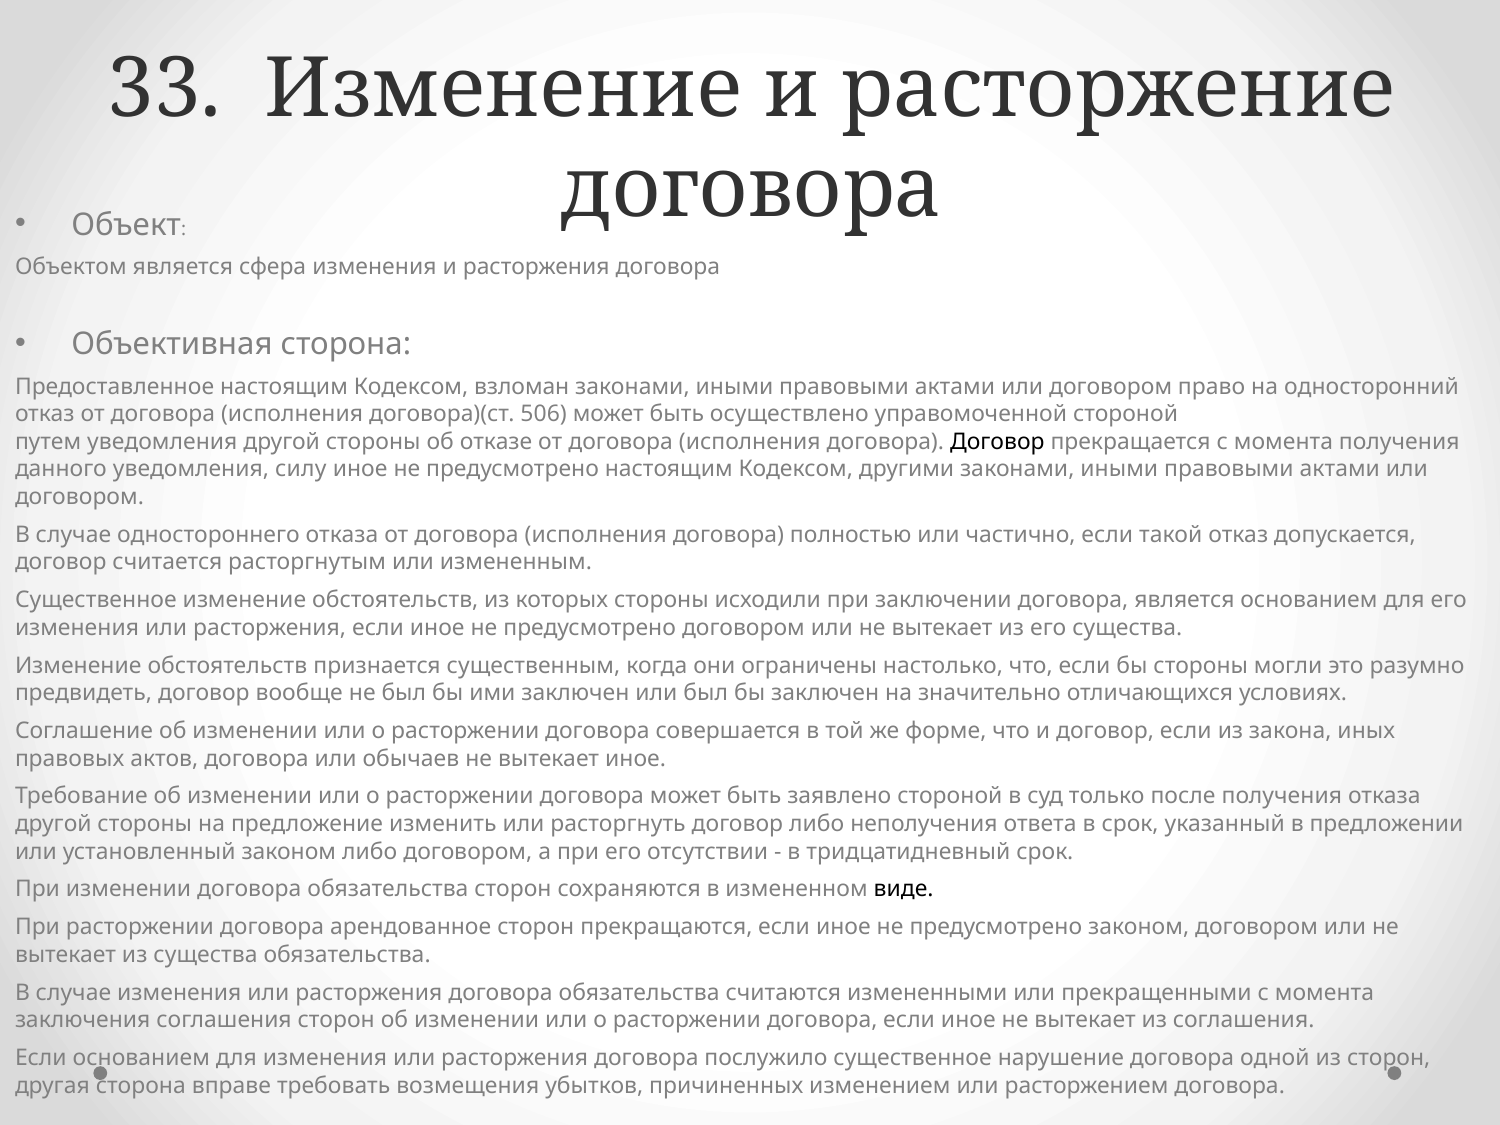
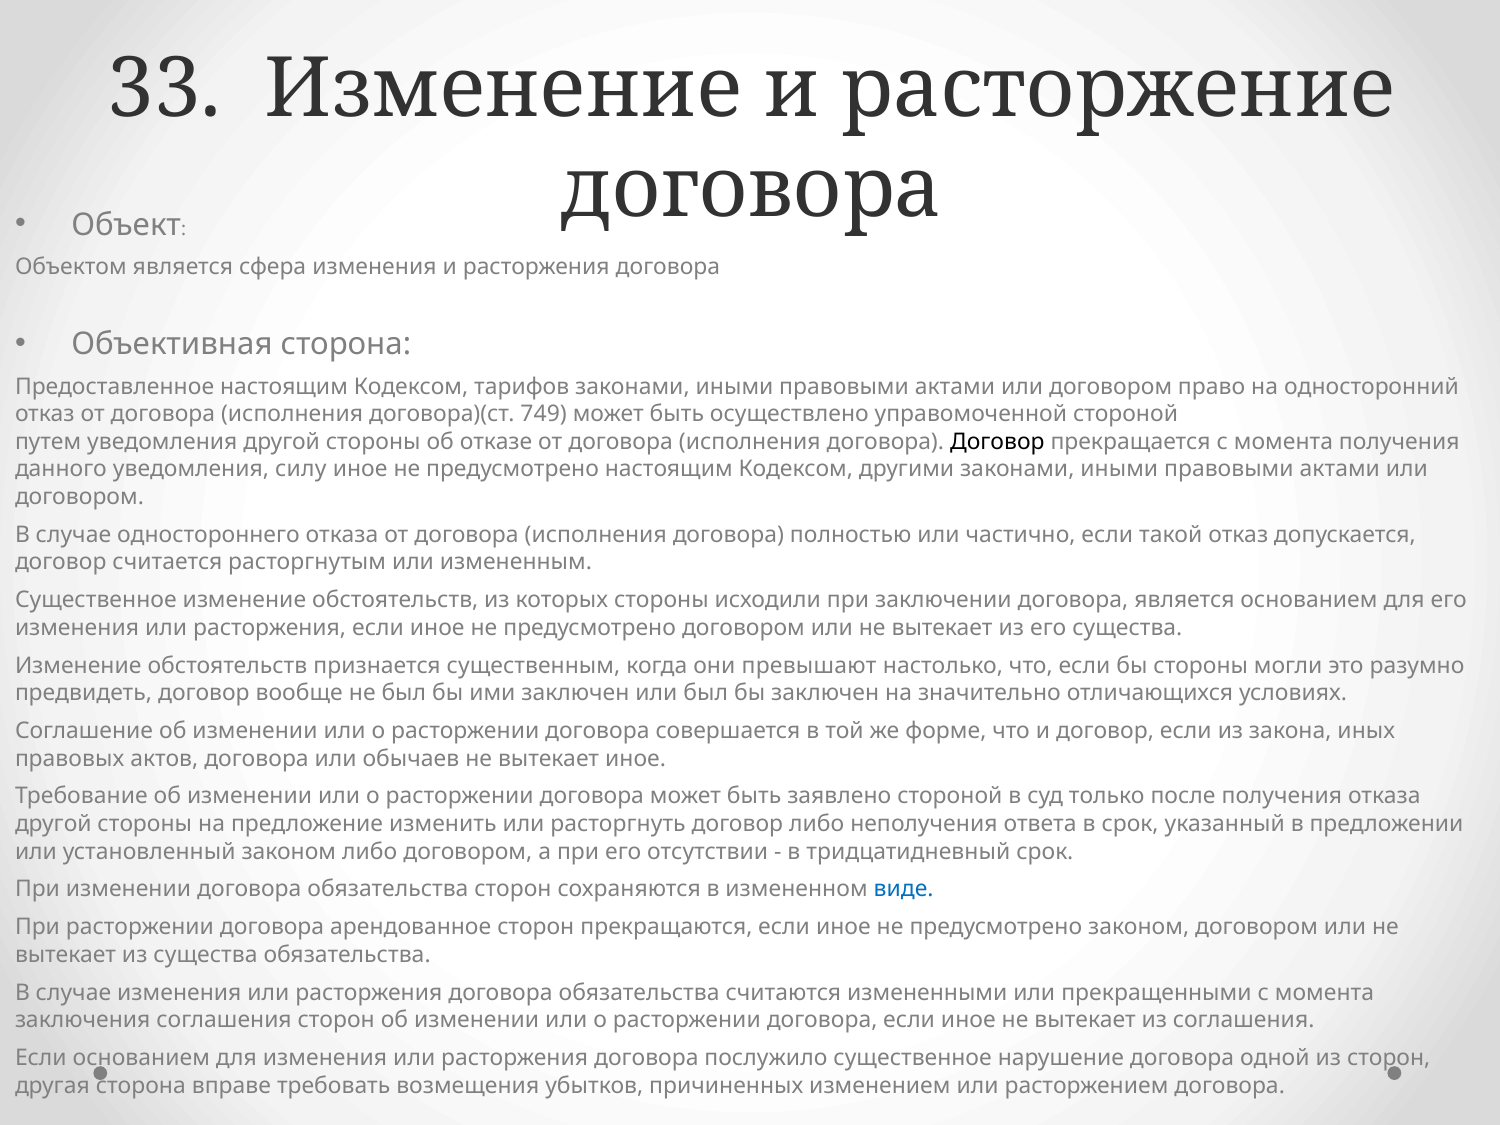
взломан: взломан -> тарифов (522, 387)
506: 506 -> 749 (544, 414)
ограничены: ограничены -> превышают (809, 666)
виде colour: black -> blue (904, 889)
